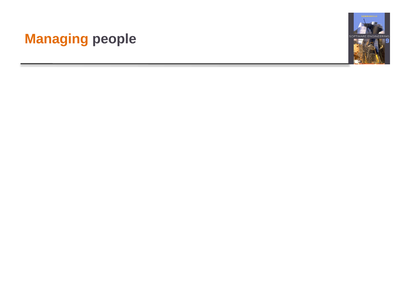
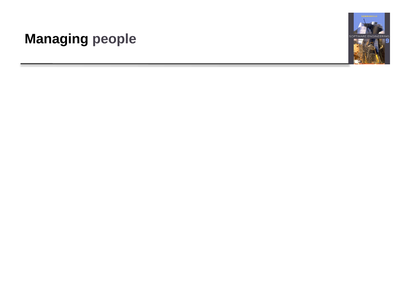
Managing colour: orange -> black (57, 39)
